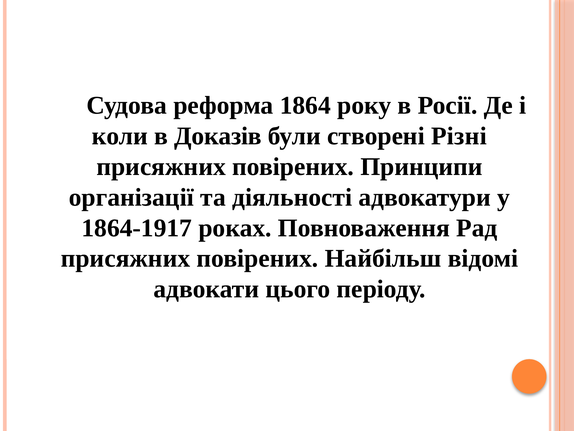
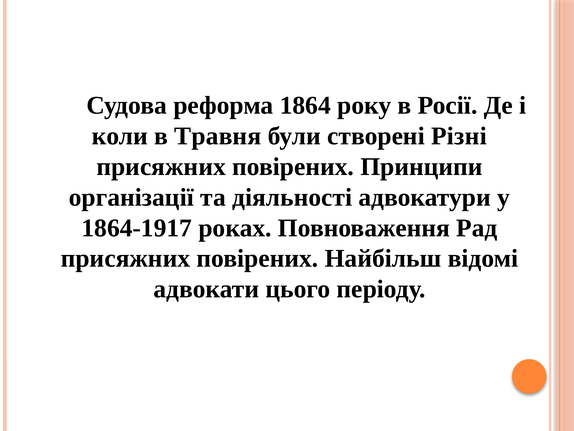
Доказів: Доказів -> Травня (218, 136)
